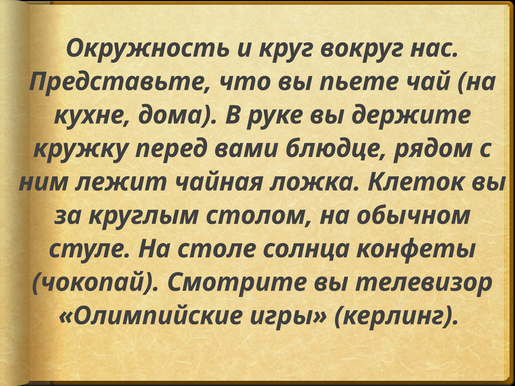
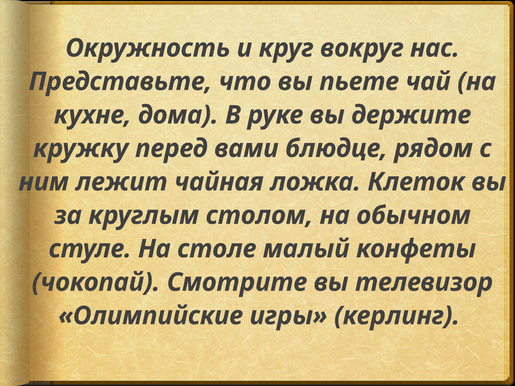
солнца: солнца -> малый (306, 249)
